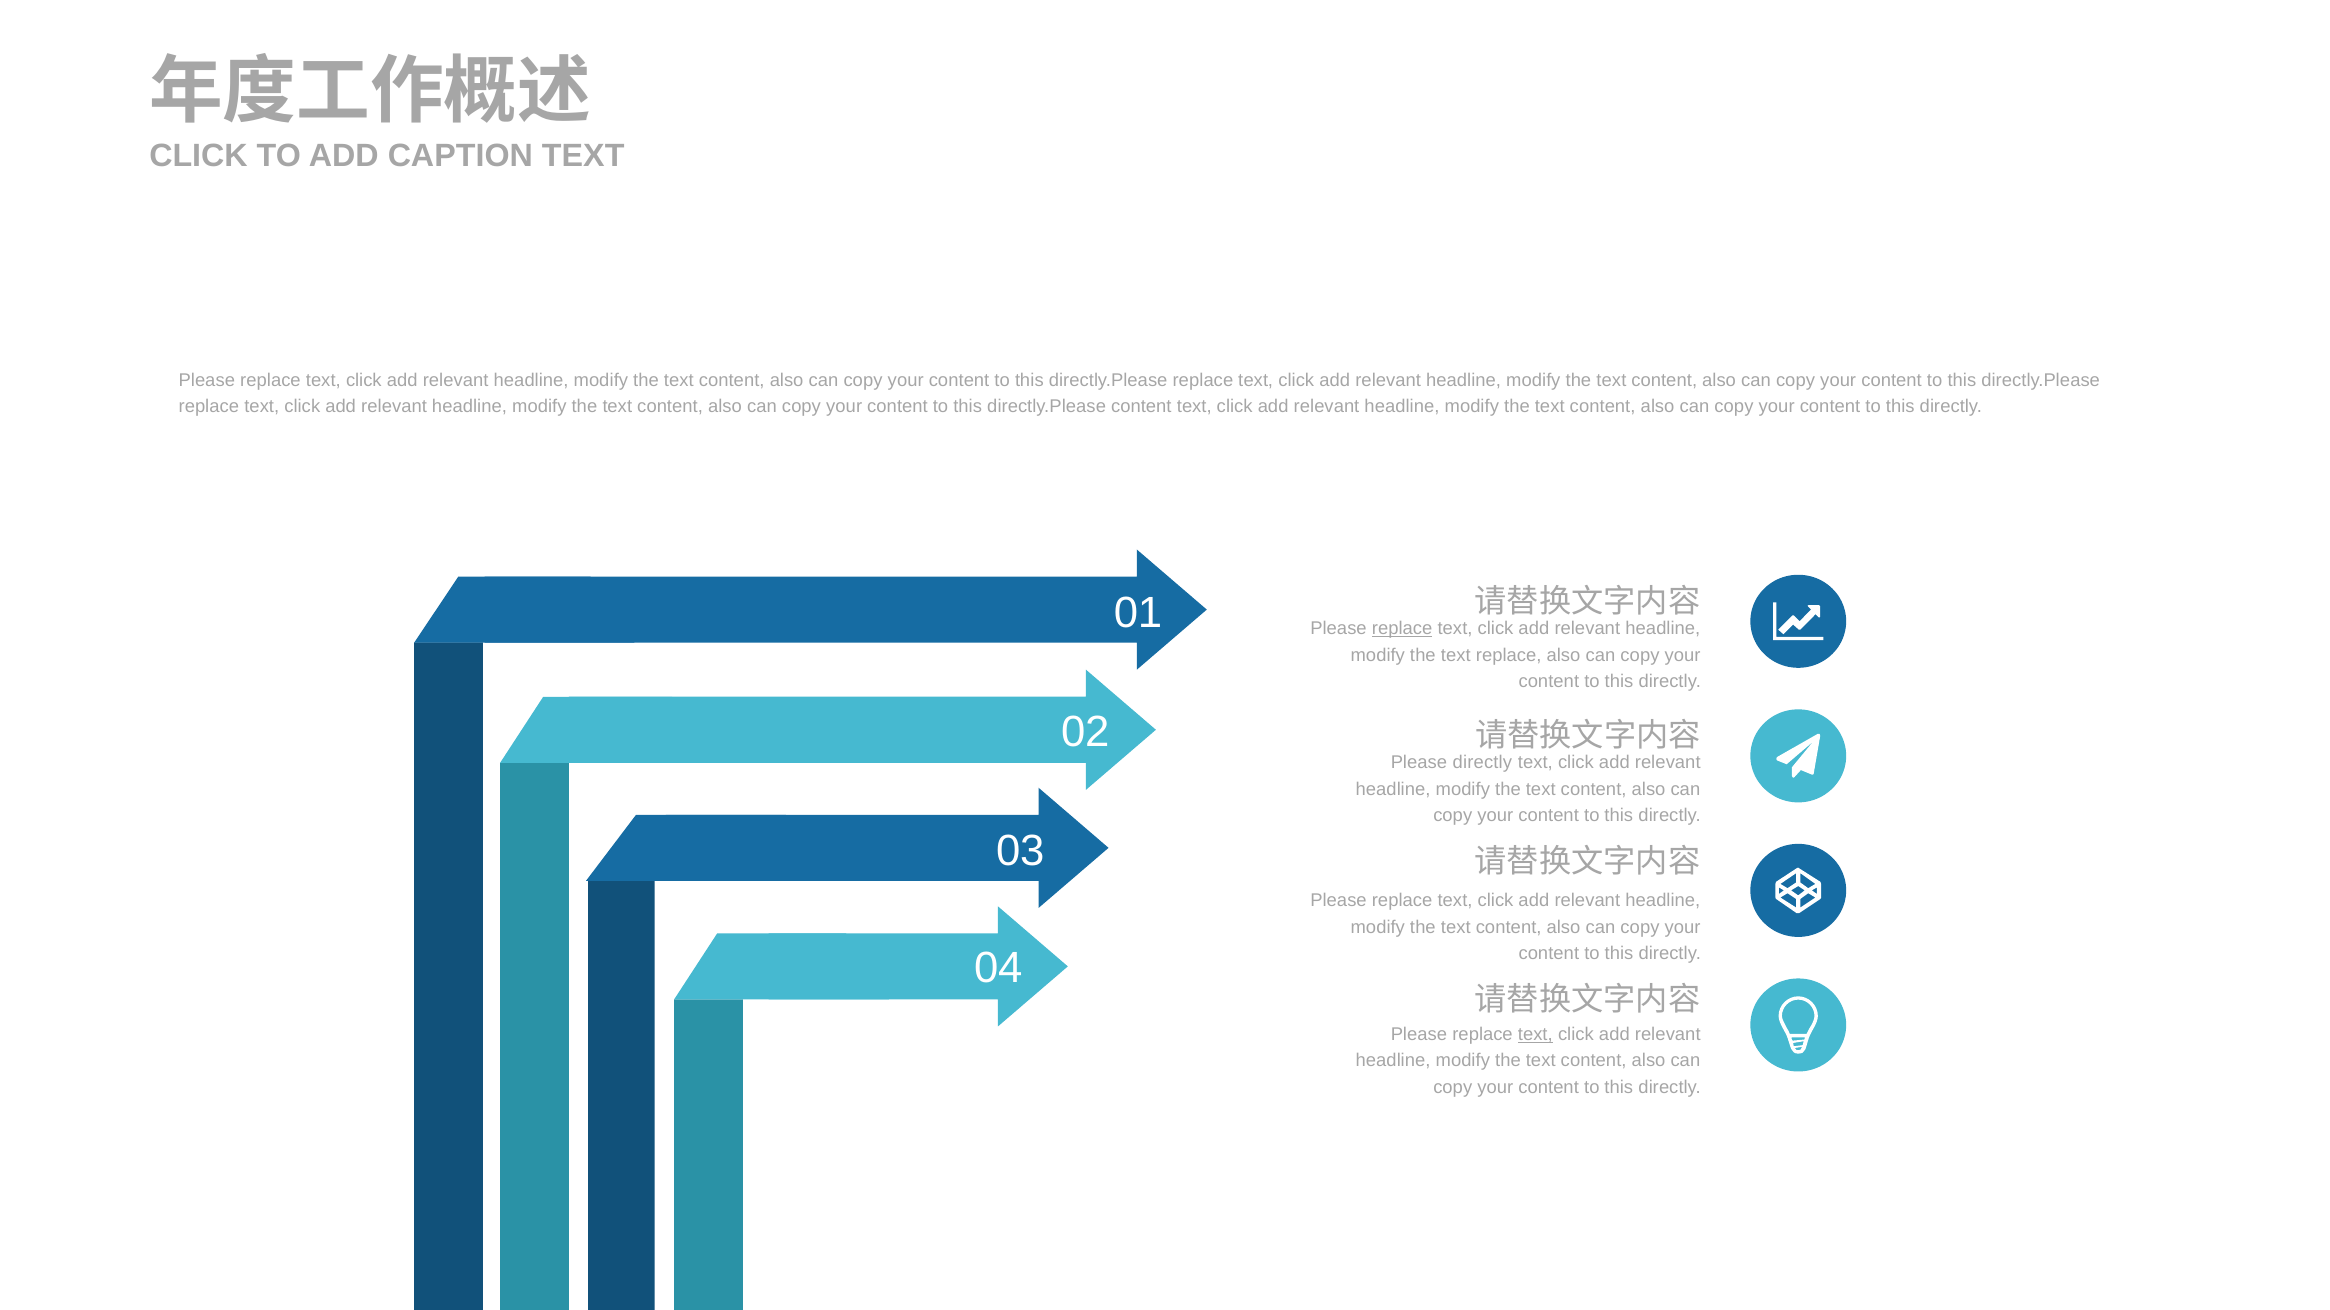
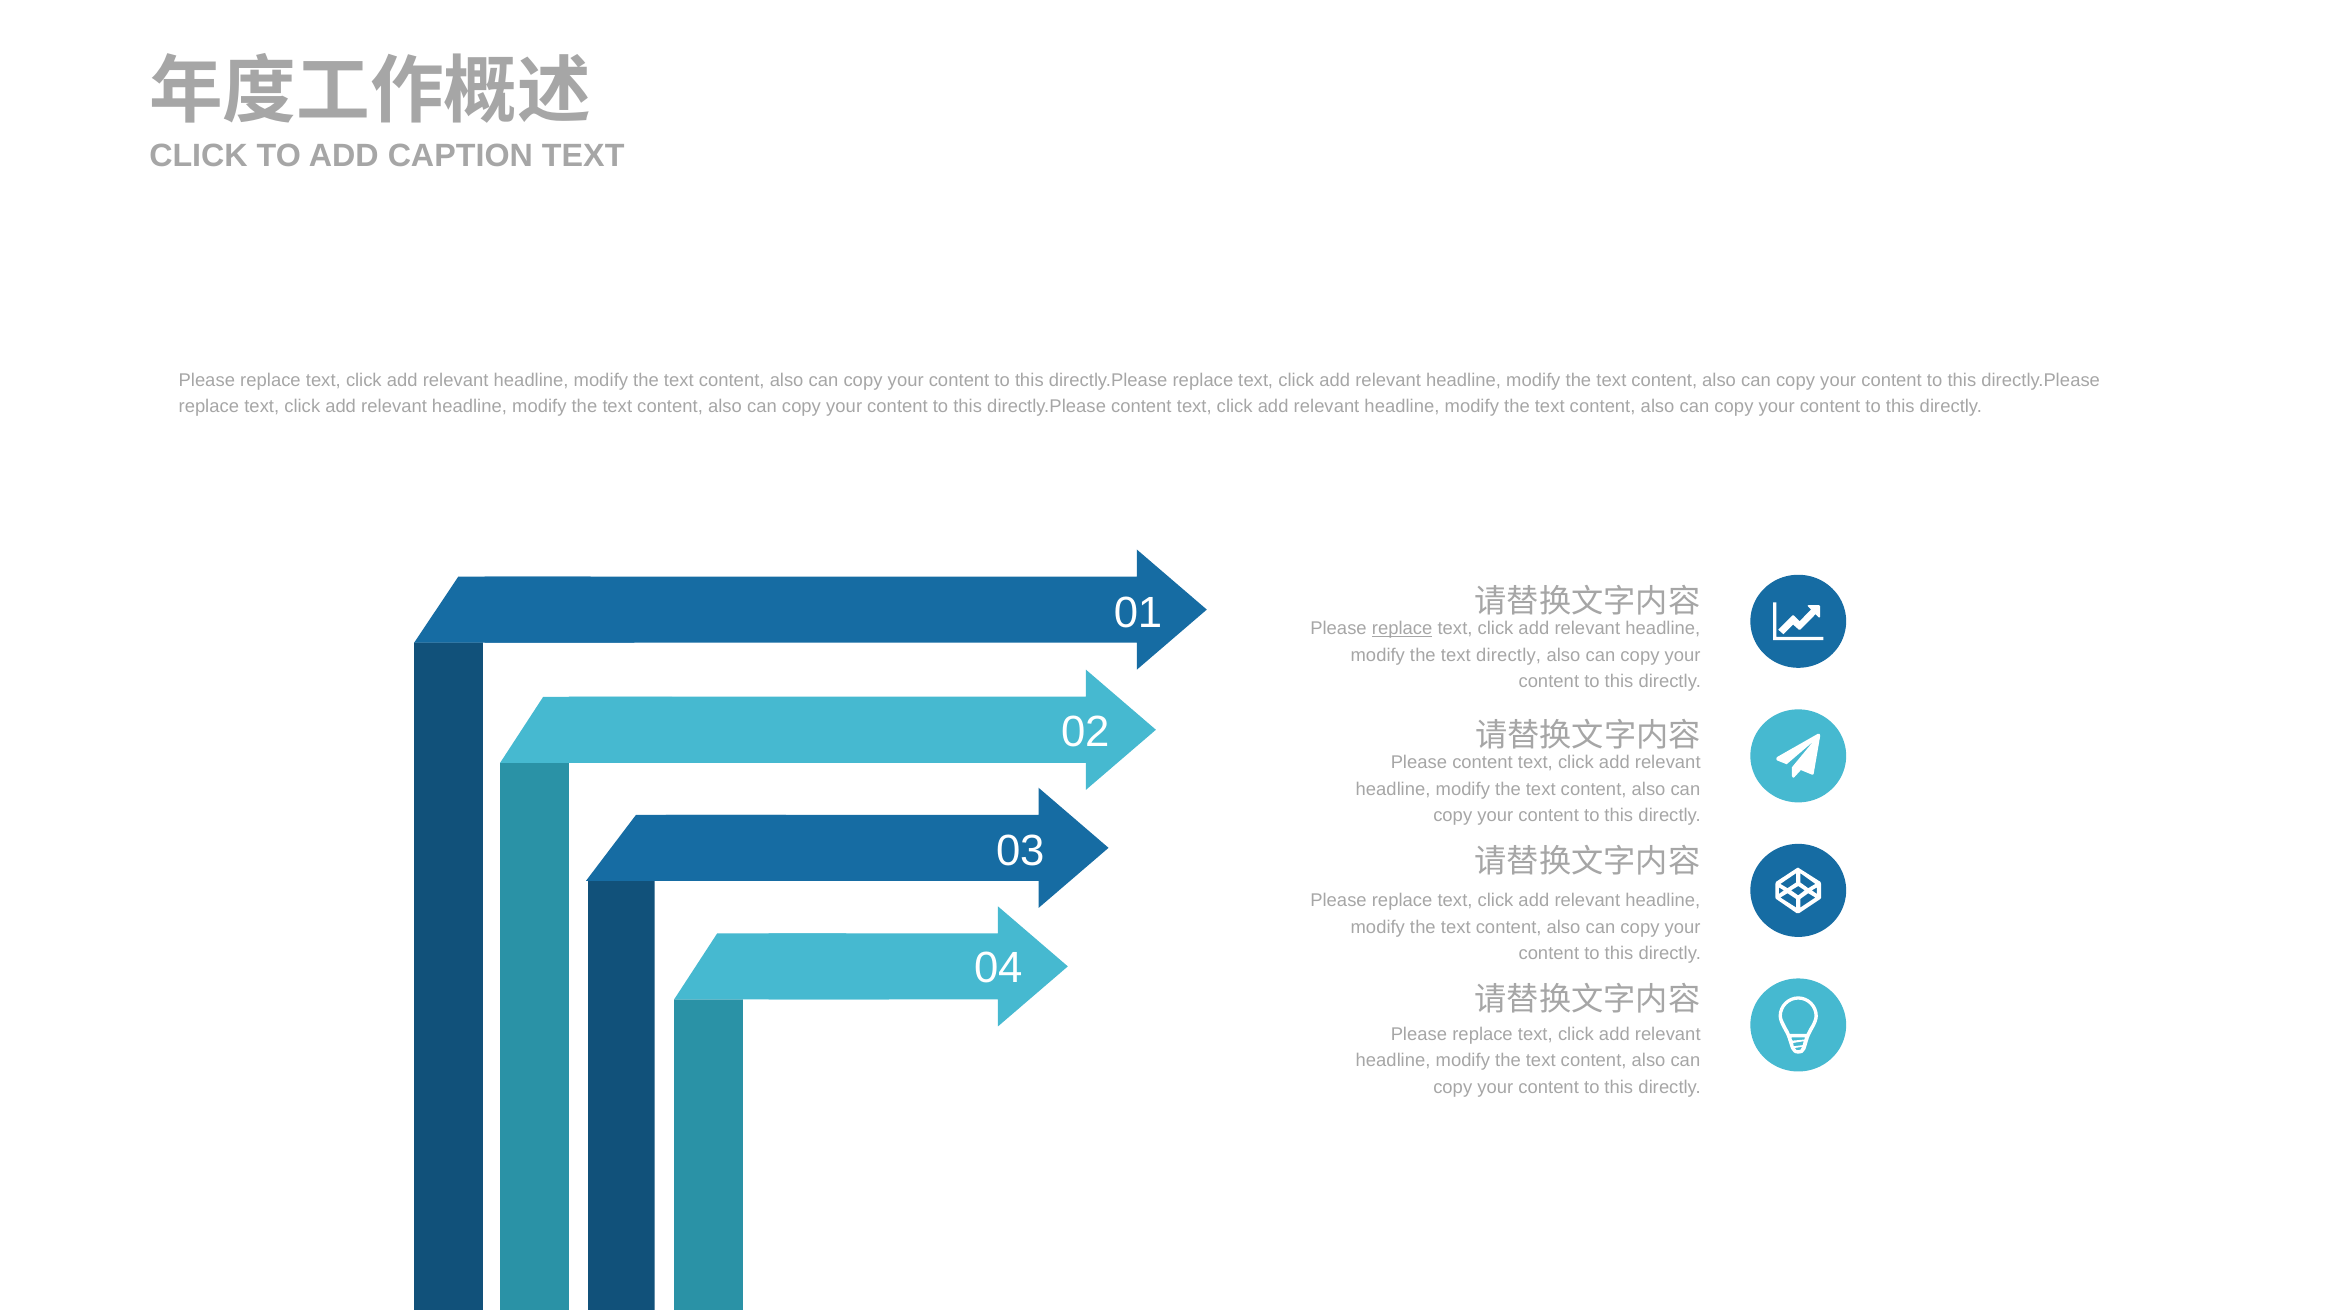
text replace: replace -> directly (1509, 656)
Please directly: directly -> content (1482, 763)
text underline: present -> none (1535, 1035)
